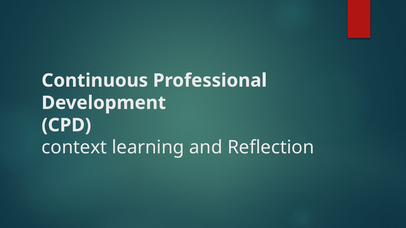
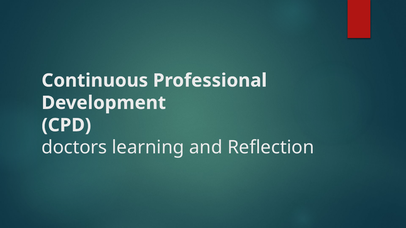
context: context -> doctors (74, 148)
